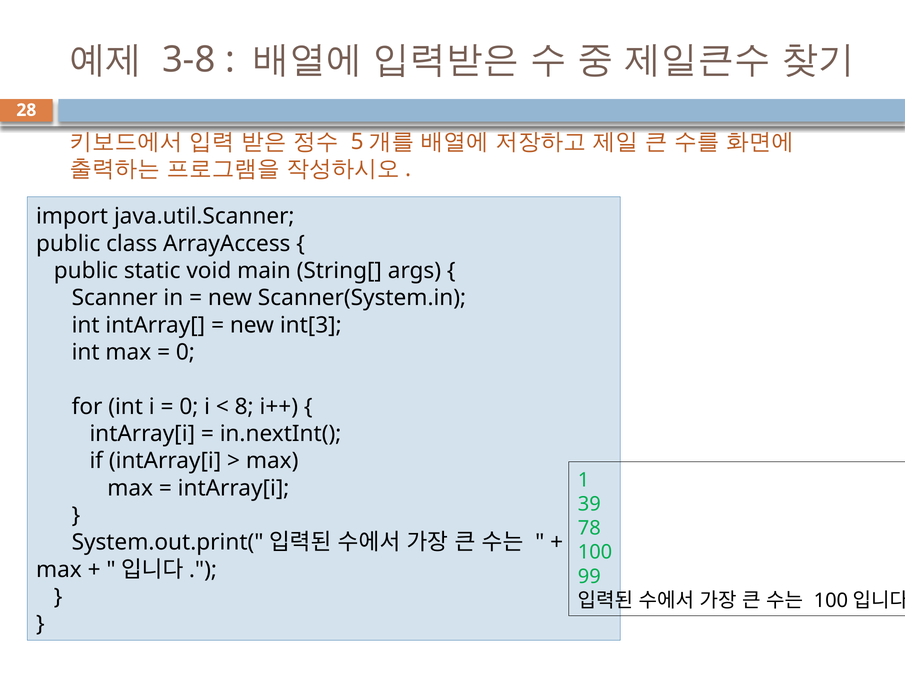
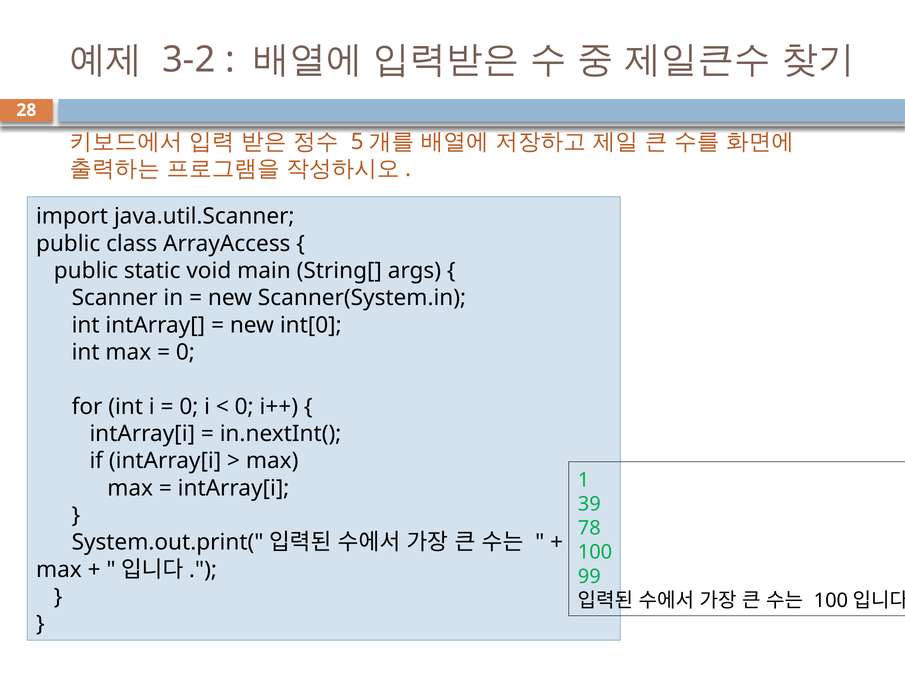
3-8: 3-8 -> 3-2 (189, 60)
int[3: int[3 -> int[0 (311, 325)
8: 8 -> 0 (244, 406)
